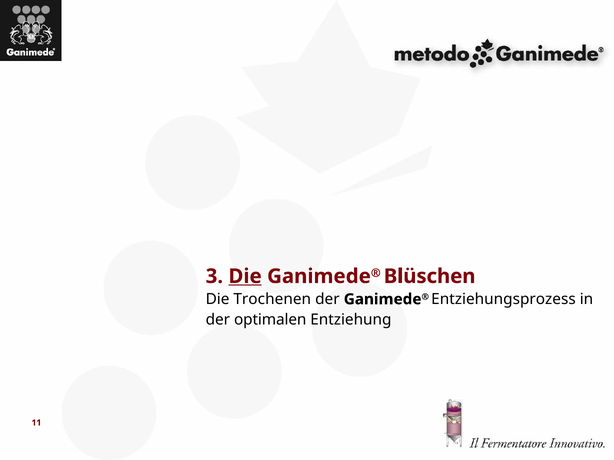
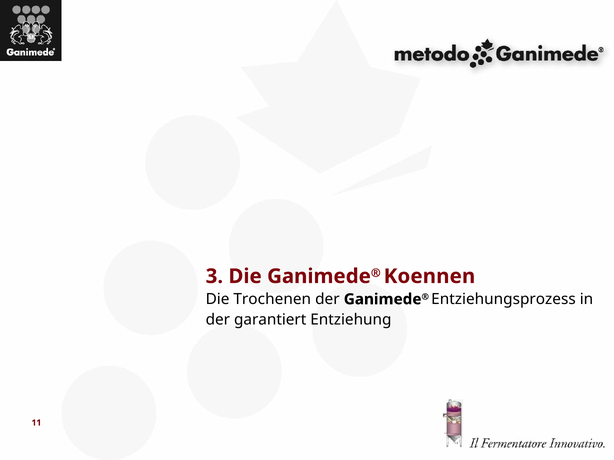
Die underline: present -> none (245, 277)
Blüschen: Blüschen -> Koennen (429, 277)
optimalen: optimalen -> garantiert (270, 320)
